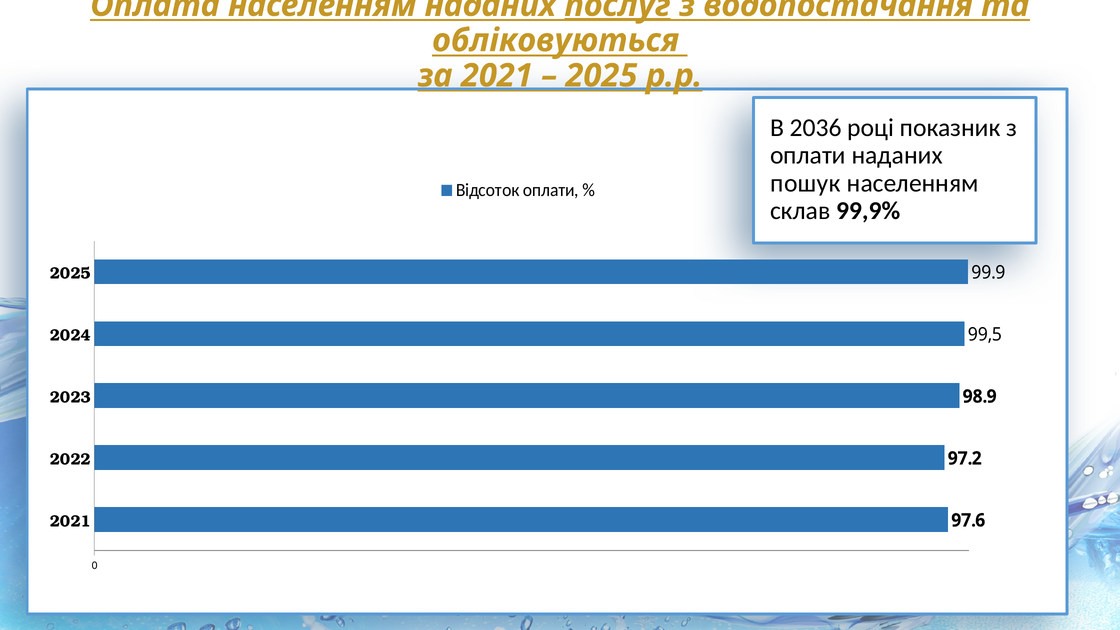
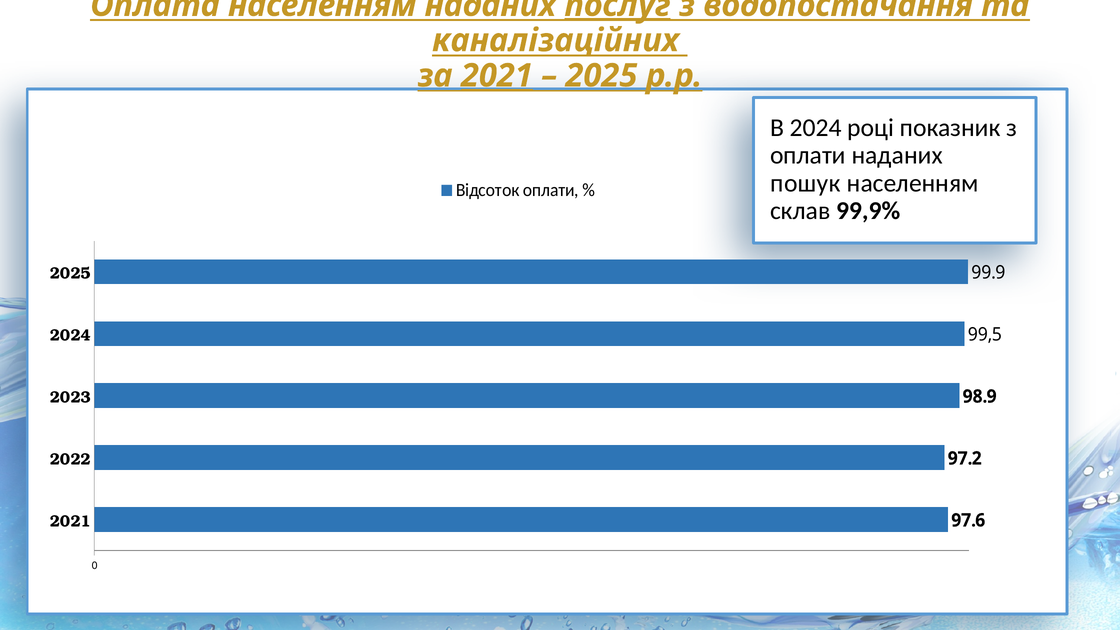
обліковуються: обліковуються -> каналізаційних (556, 40)
2021 underline: none -> present (497, 76)
В 2036: 2036 -> 2024 (816, 128)
